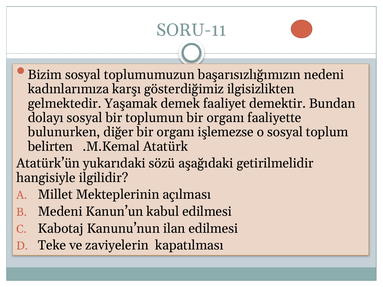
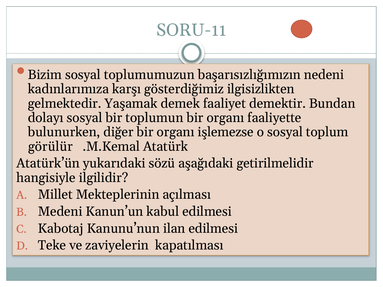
belirten: belirten -> görülür (50, 147)
